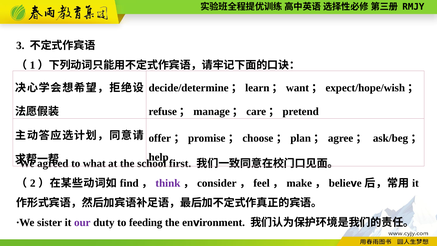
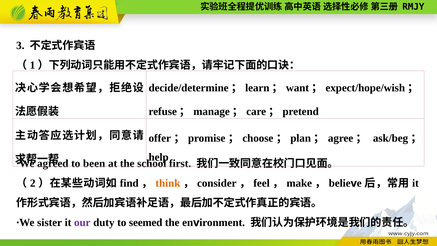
what: what -> been (94, 164)
think colour: purple -> orange (168, 183)
feeding: feeding -> seemed (146, 223)
